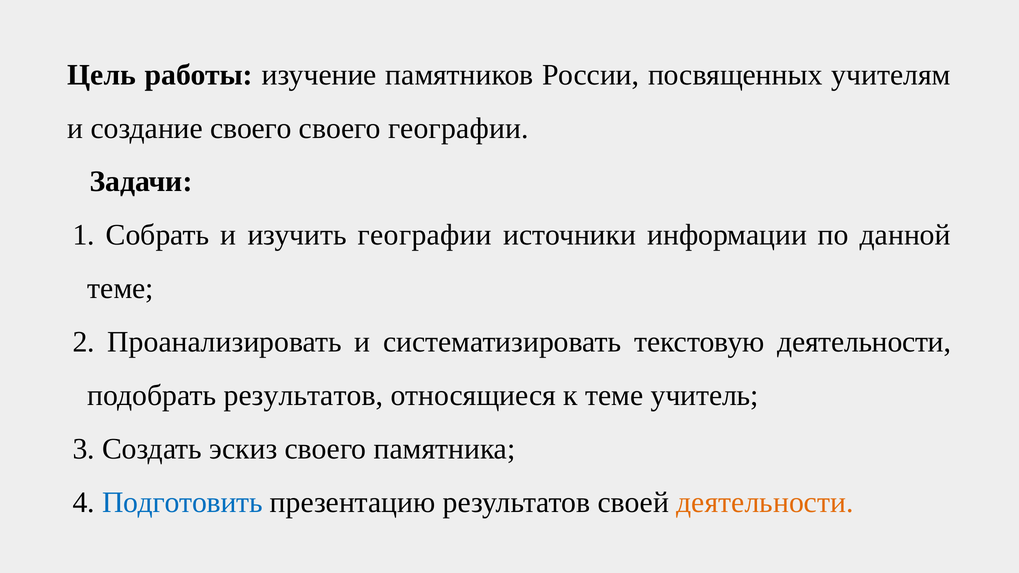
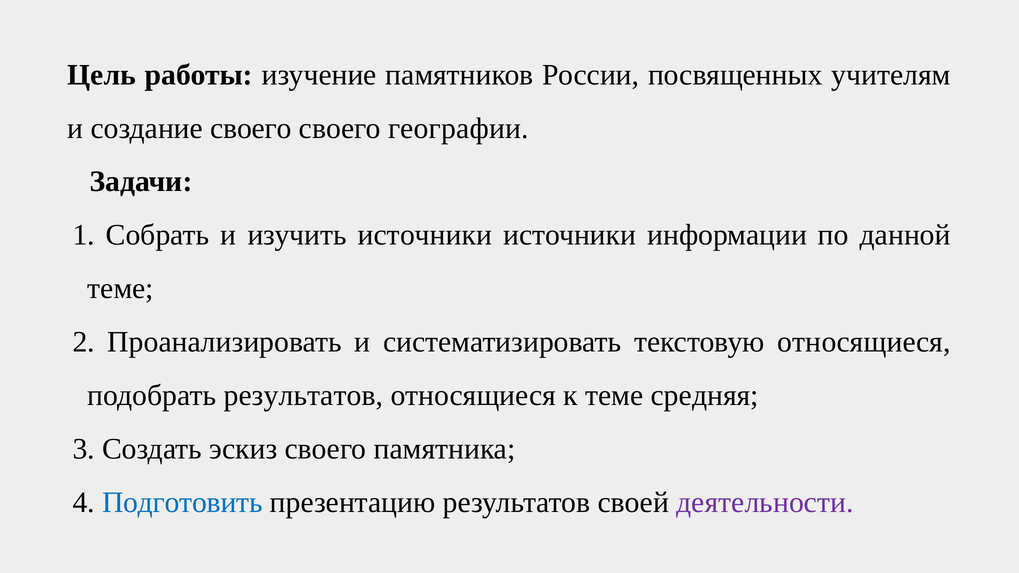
изучить географии: географии -> источники (425, 235)
текстовую деятельности: деятельности -> относящиеся (864, 342)
учитель: учитель -> средняя (705, 396)
деятельности colour: orange -> purple (765, 503)
